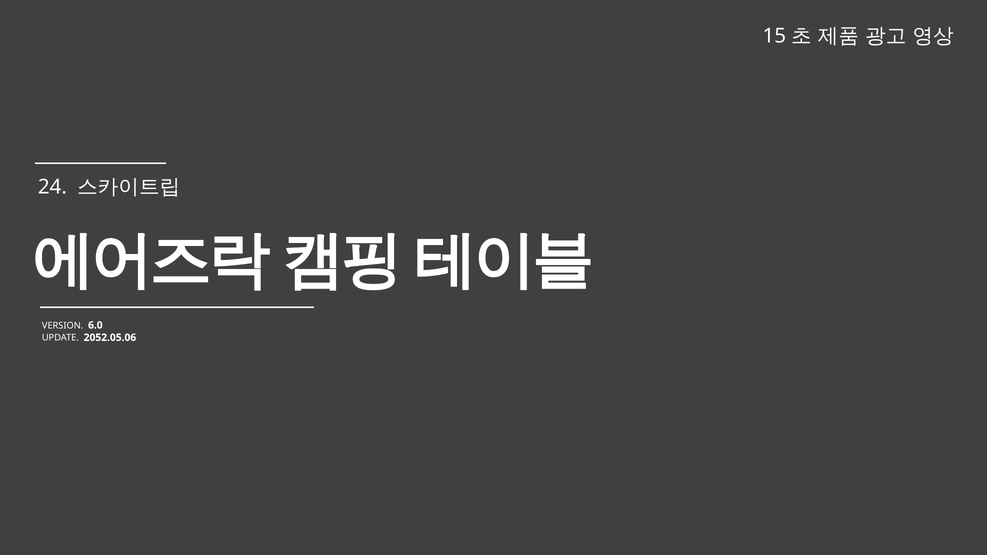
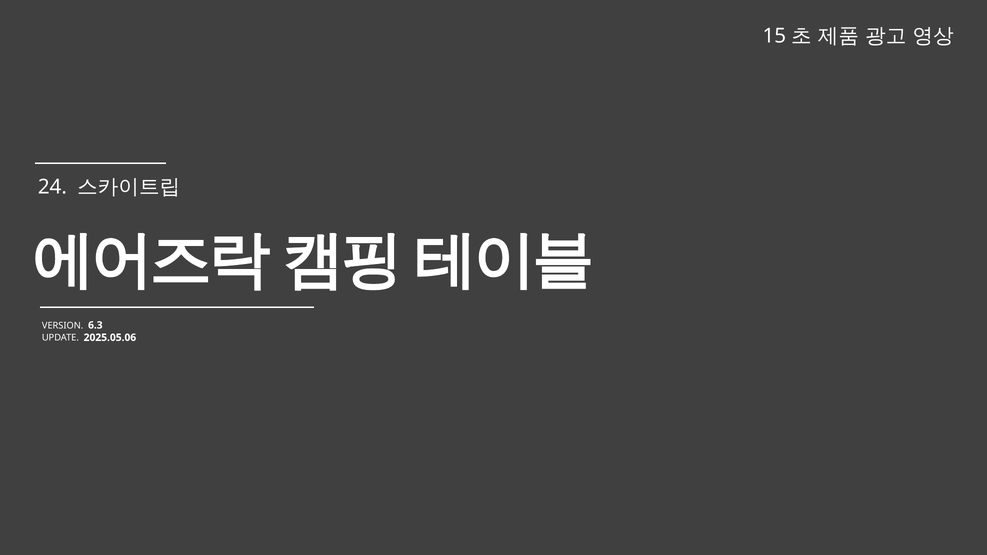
6.0: 6.0 -> 6.3 (95, 325)
2052.05.06: 2052.05.06 -> 2025.05.06 (110, 338)
